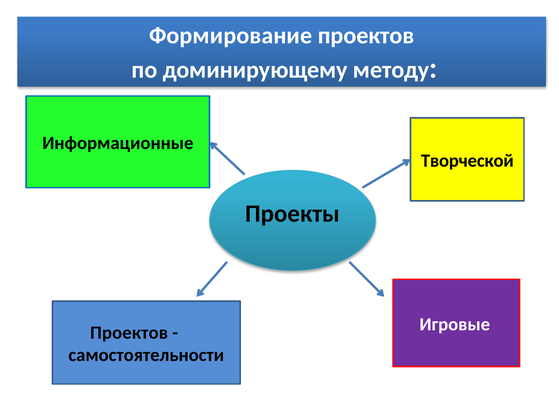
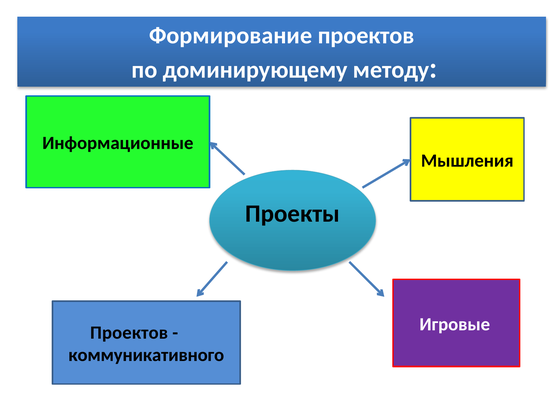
Творческой: Творческой -> Мышления (467, 161)
самостоятельности: самостоятельности -> коммуникативного (146, 355)
